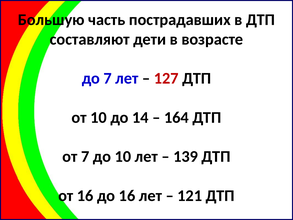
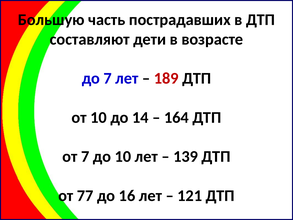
127: 127 -> 189 (166, 78)
от 16: 16 -> 77 (85, 195)
